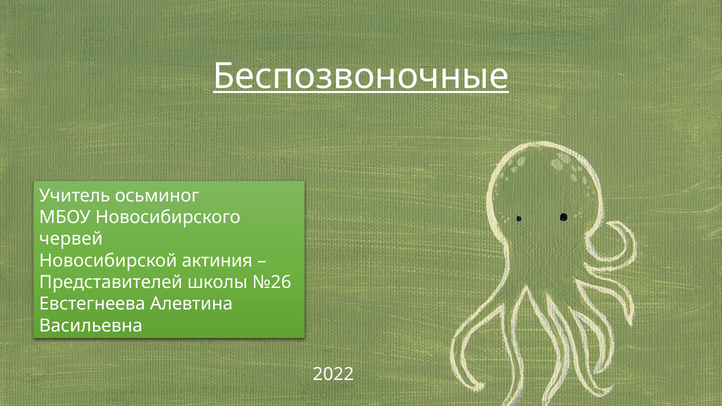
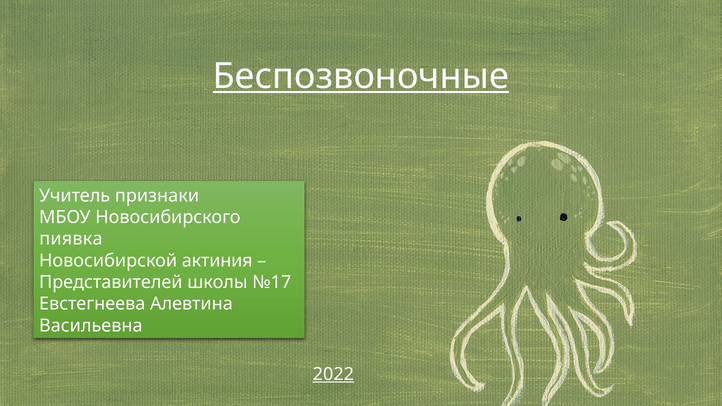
осьминог: осьминог -> признаки (157, 196)
червей: червей -> пиявка (71, 239)
№26: №26 -> №17 (272, 282)
2022 underline: none -> present (333, 374)
